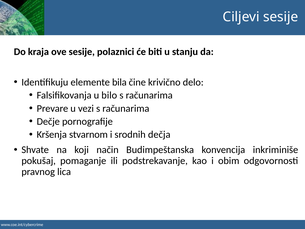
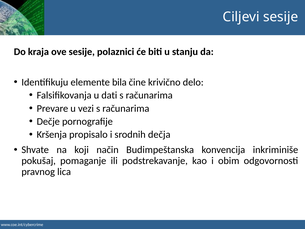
bilo: bilo -> dati (109, 95)
stvarnom: stvarnom -> propisalo (88, 134)
